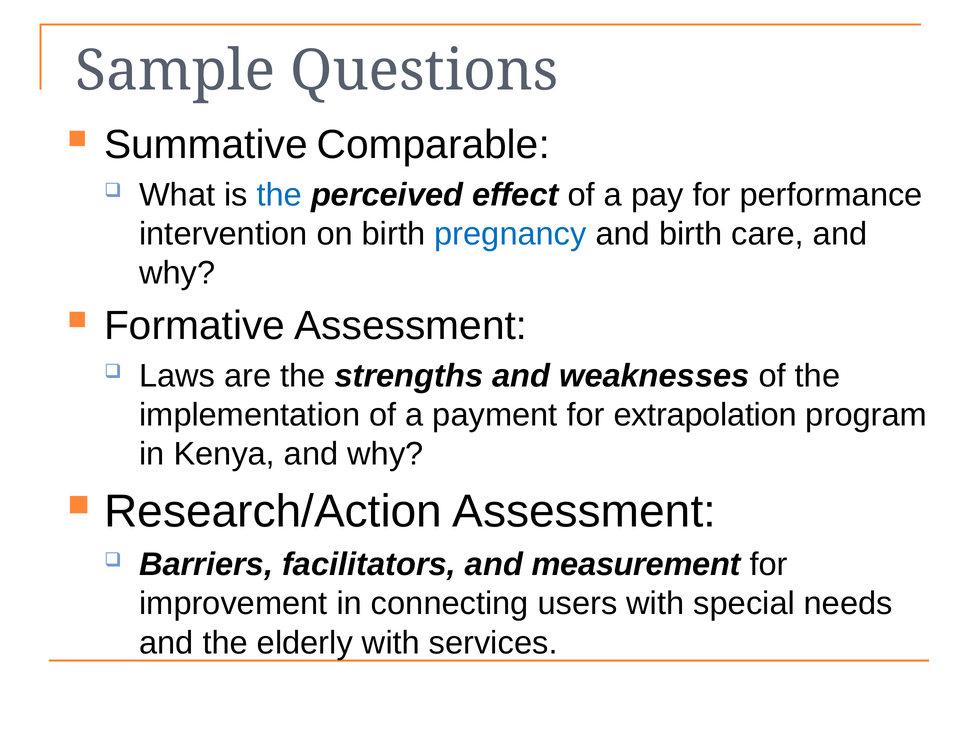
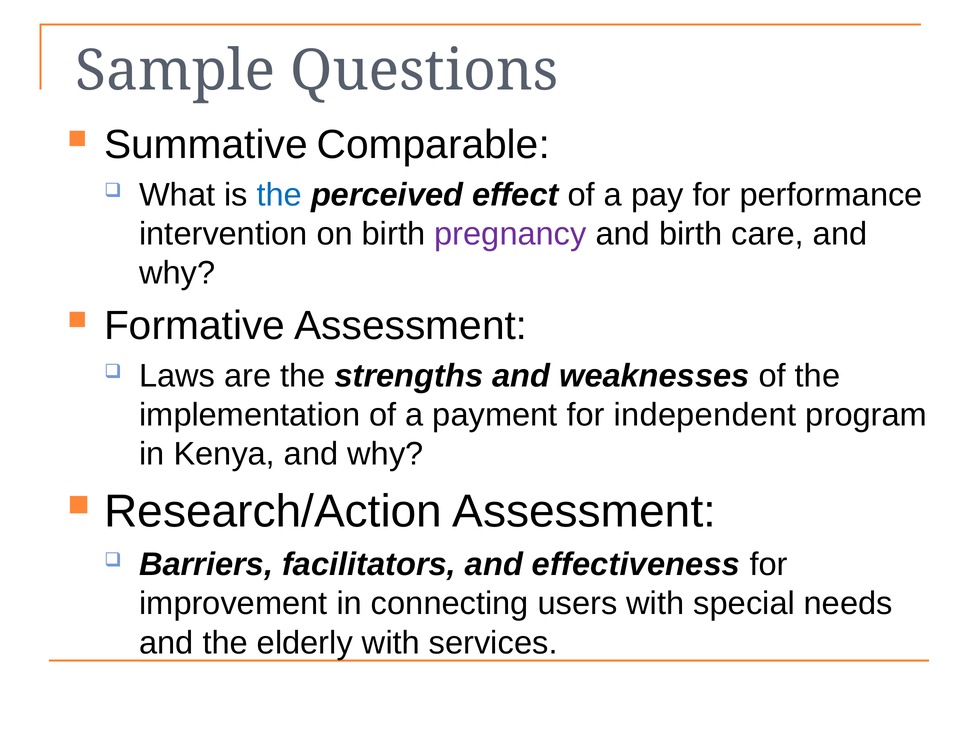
pregnancy colour: blue -> purple (510, 234)
extrapolation: extrapolation -> independent (705, 415)
measurement: measurement -> effectiveness (636, 564)
